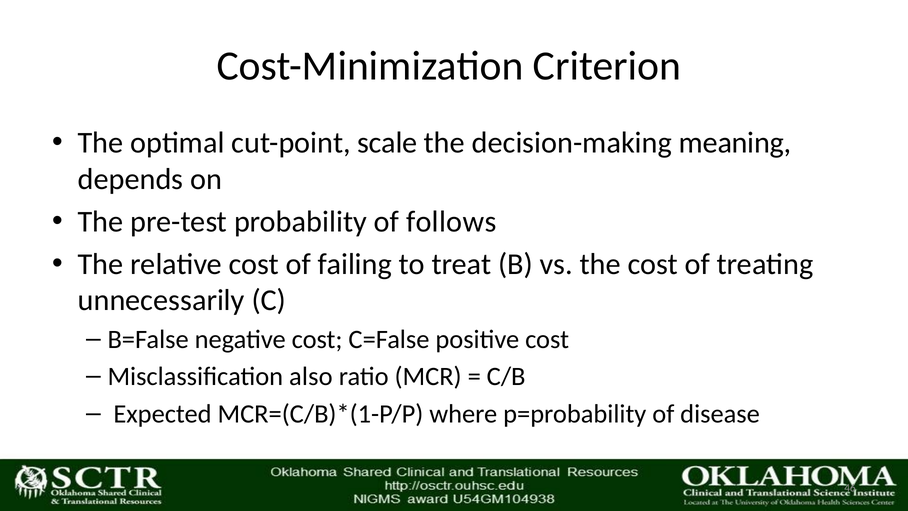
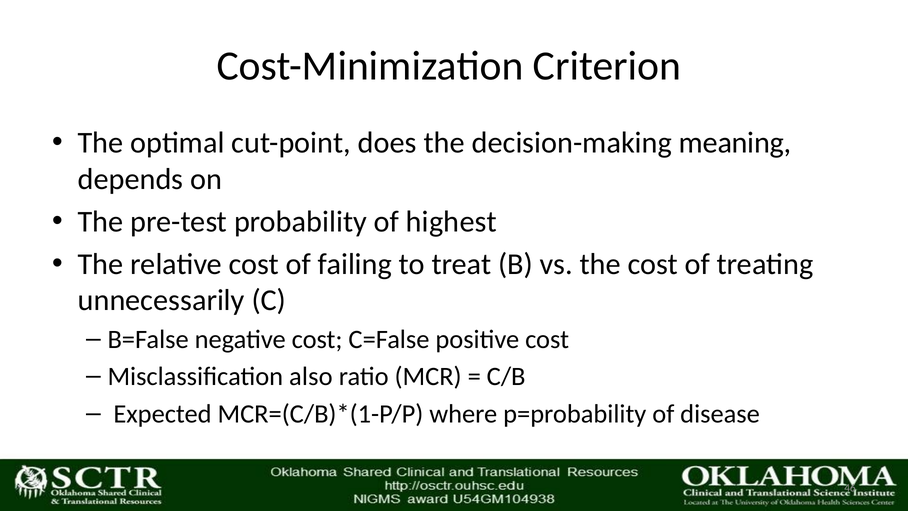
scale: scale -> does (387, 143)
follows: follows -> highest (451, 222)
